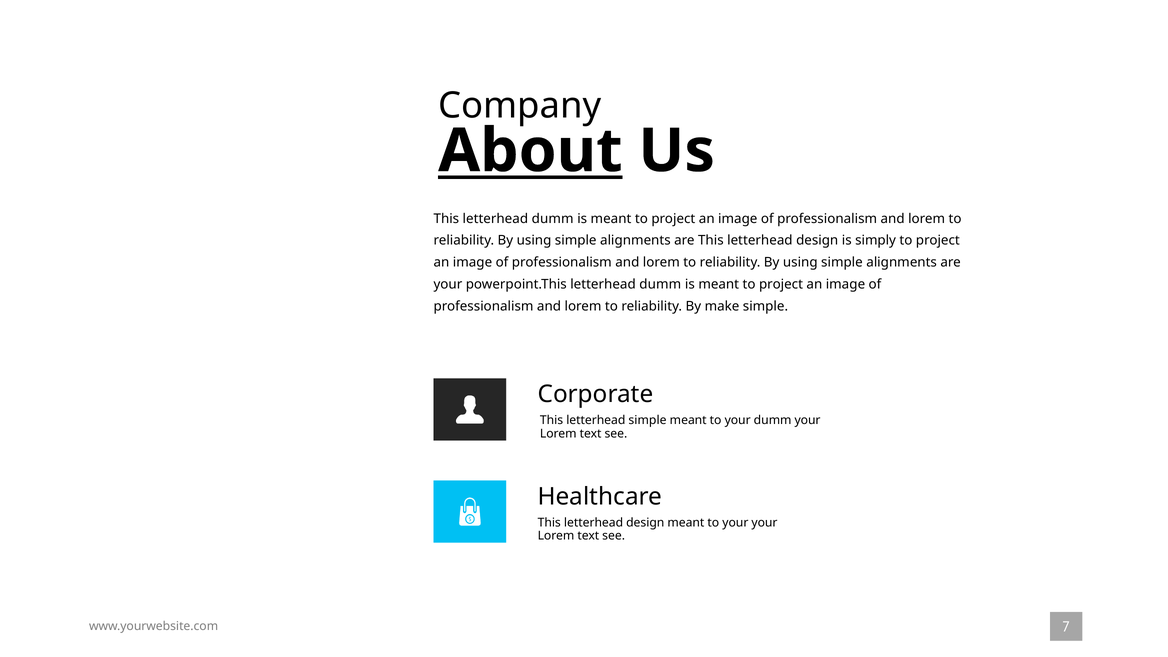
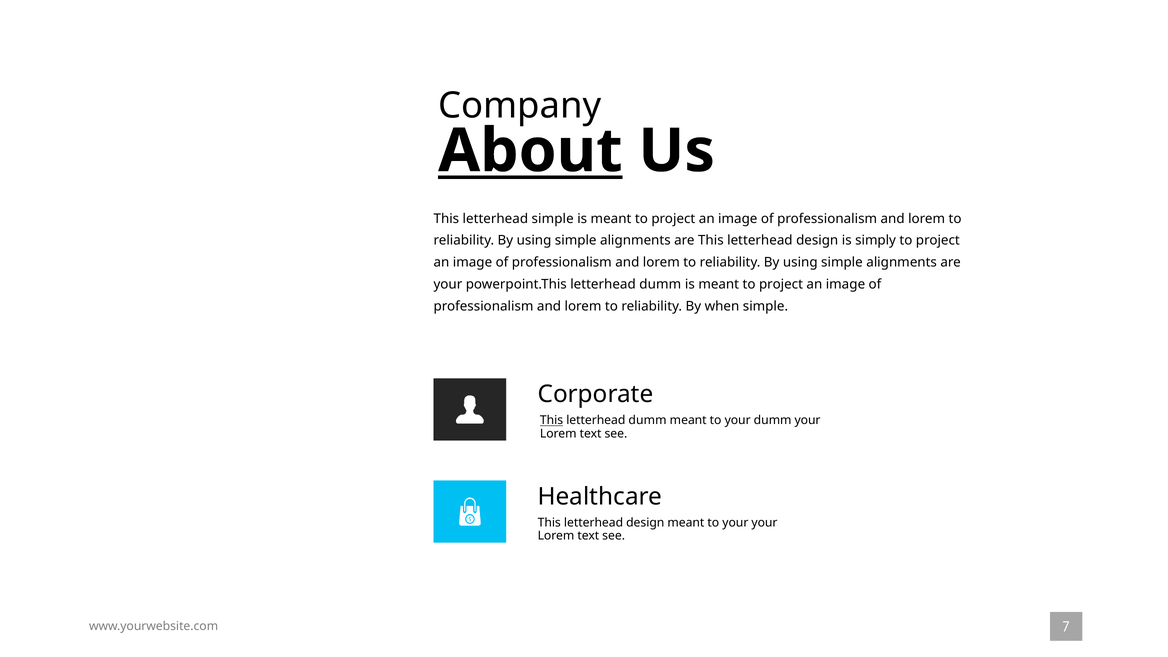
This letterhead dumm: dumm -> simple (553, 219)
make: make -> when (722, 306)
This underline: none -> present (552, 420)
simple: simple -> dumm (647, 420)
